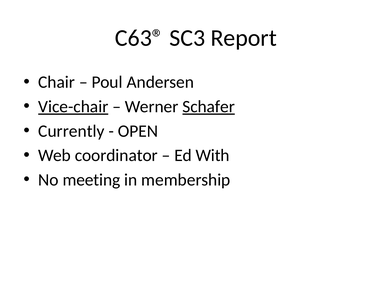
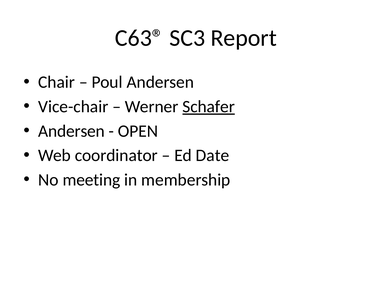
Vice-chair underline: present -> none (73, 107)
Currently: Currently -> Andersen (72, 131)
With: With -> Date (212, 155)
